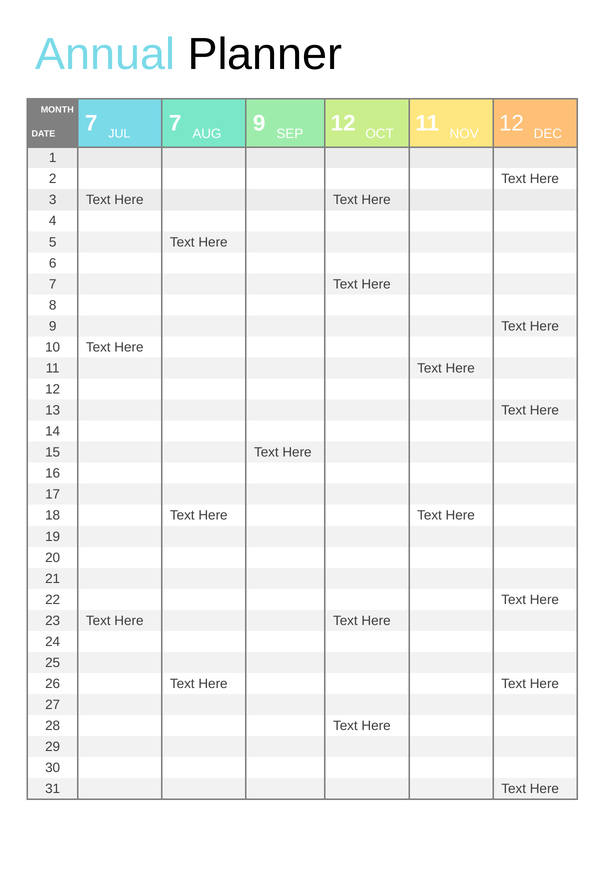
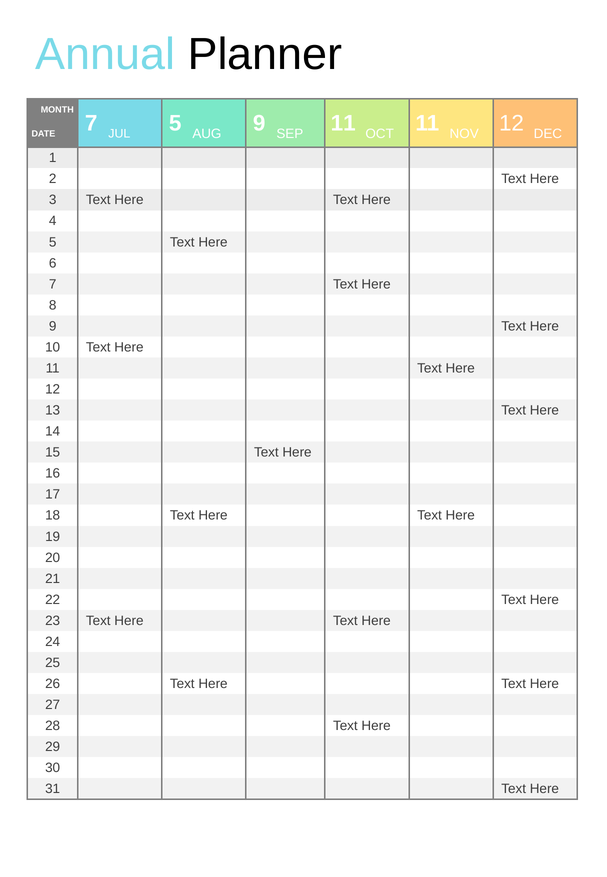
7 7: 7 -> 5 (175, 123)
9 12: 12 -> 11 (343, 123)
